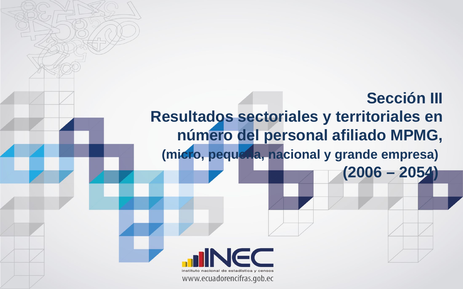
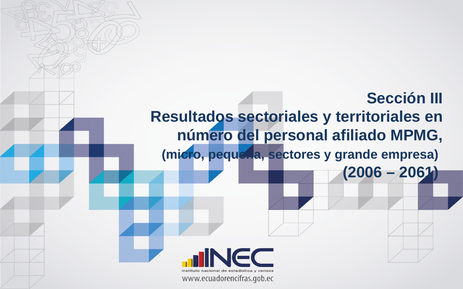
nacional: nacional -> sectores (294, 155)
2054: 2054 -> 2061 (419, 172)
